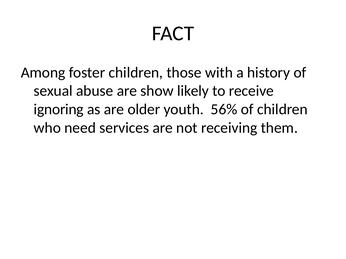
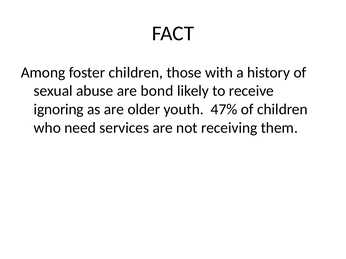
show: show -> bond (157, 91)
56%: 56% -> 47% (224, 109)
